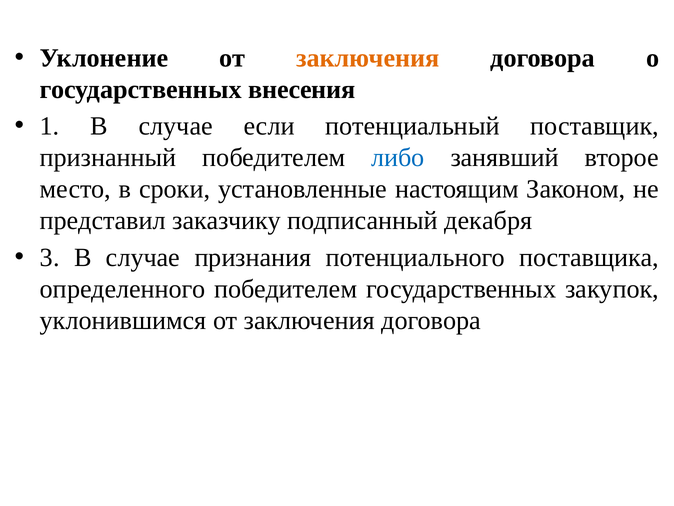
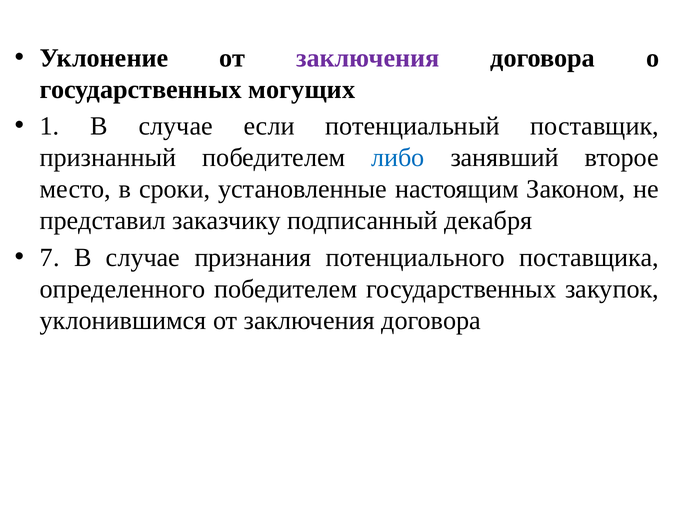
заключения colour: orange -> purple (368, 58)
внесения: внесения -> могущих (302, 89)
3: 3 -> 7 (50, 257)
